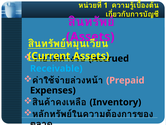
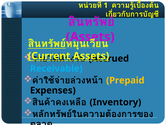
Prepaid colour: pink -> yellow (125, 80)
